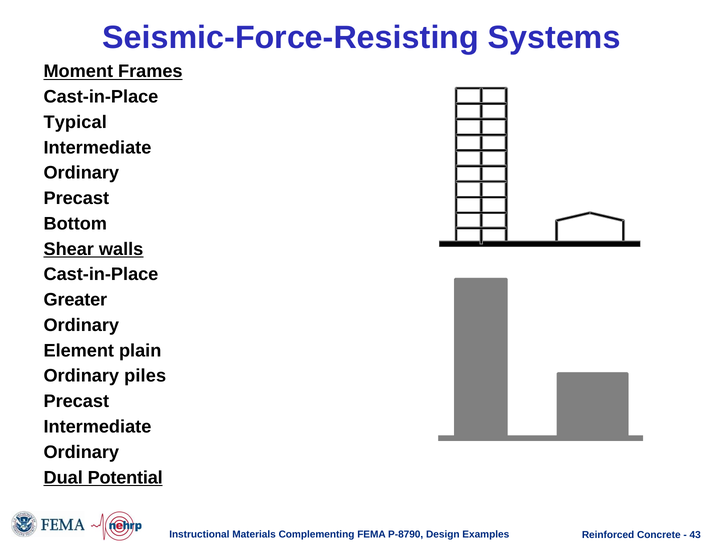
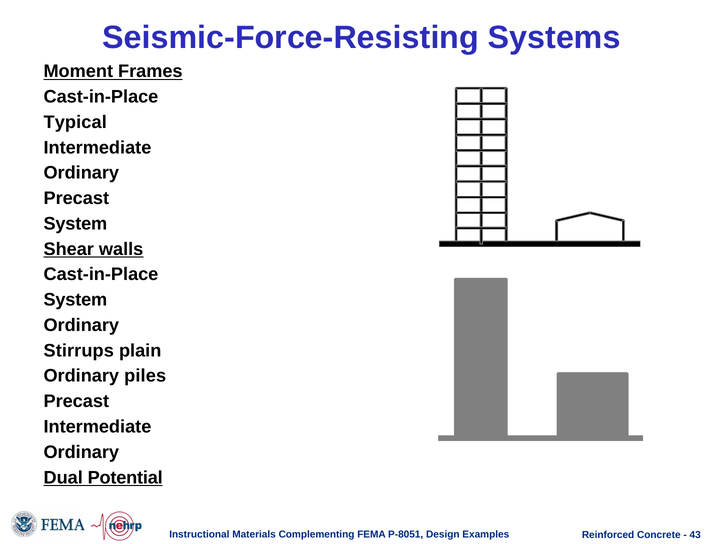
Bottom: Bottom -> System (75, 224)
Greater: Greater -> System (75, 300)
Element: Element -> Stirrups (79, 351)
P-8790: P-8790 -> P-8051 (406, 535)
